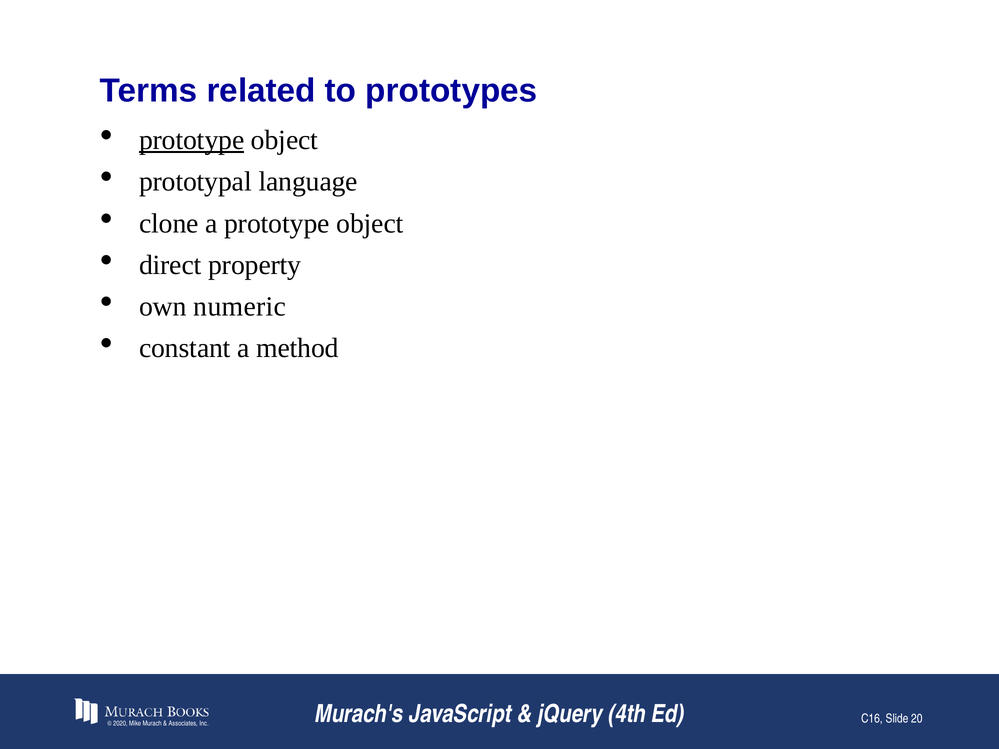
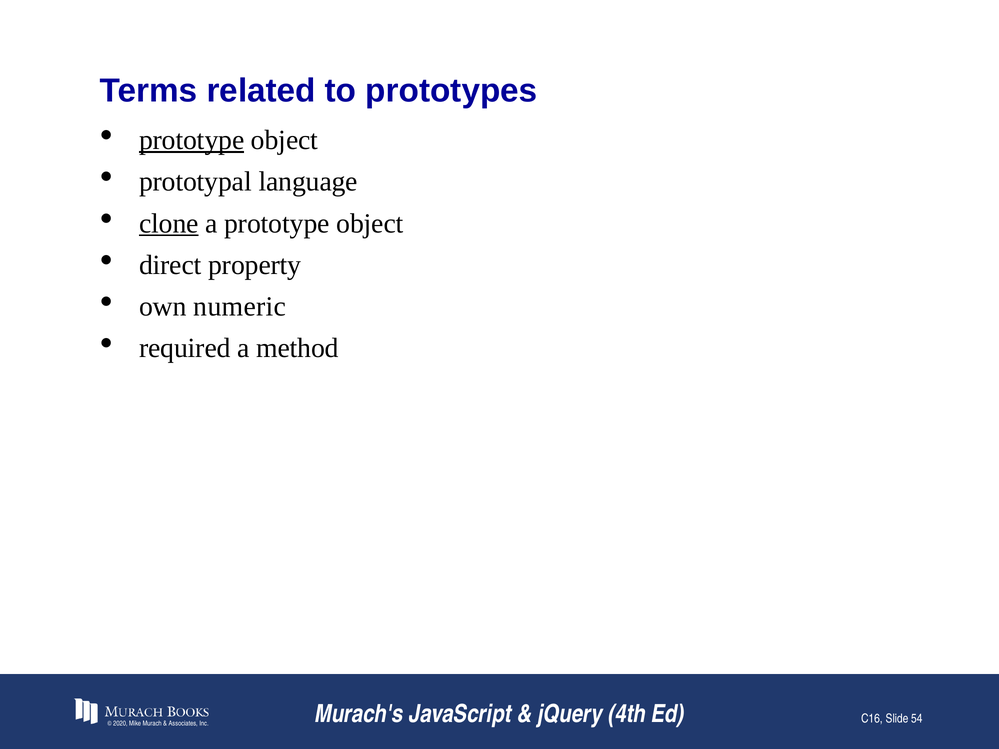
clone underline: none -> present (169, 223)
constant: constant -> required (185, 348)
20: 20 -> 54 (917, 719)
